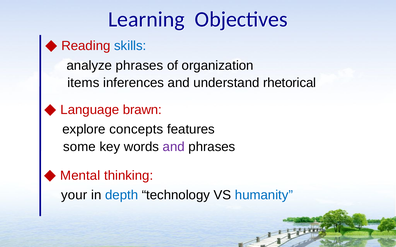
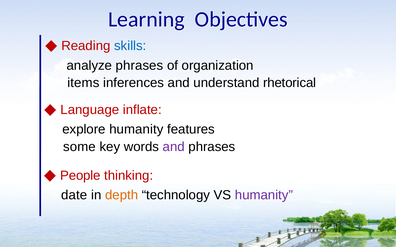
brawn: brawn -> inflate (142, 110)
explore concepts: concepts -> humanity (136, 130)
Mental: Mental -> People (80, 176)
your: your -> date (74, 195)
depth colour: blue -> orange (122, 195)
humanity colour: blue -> purple (264, 195)
